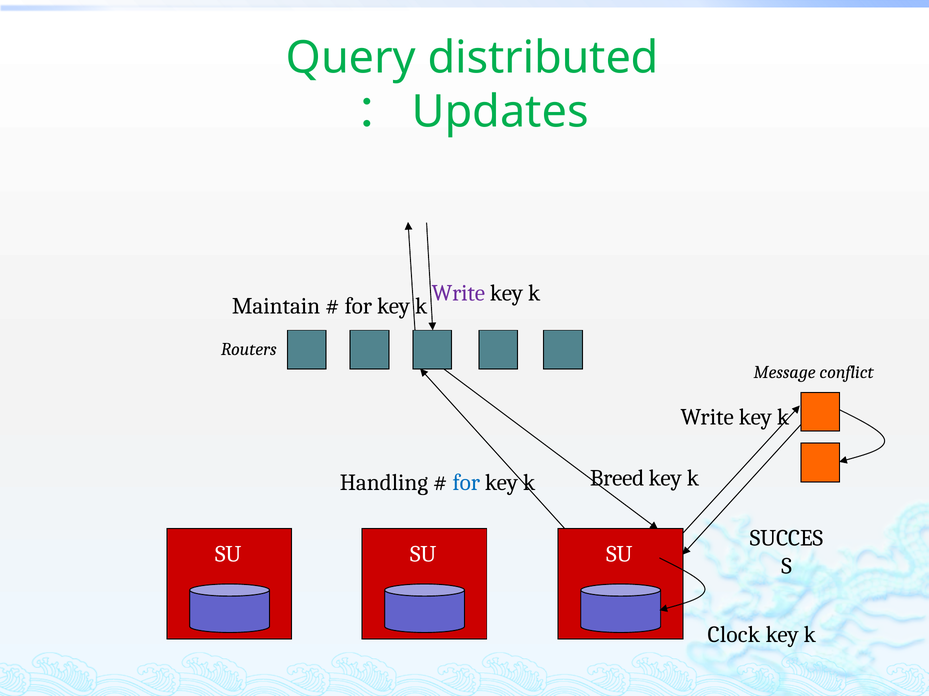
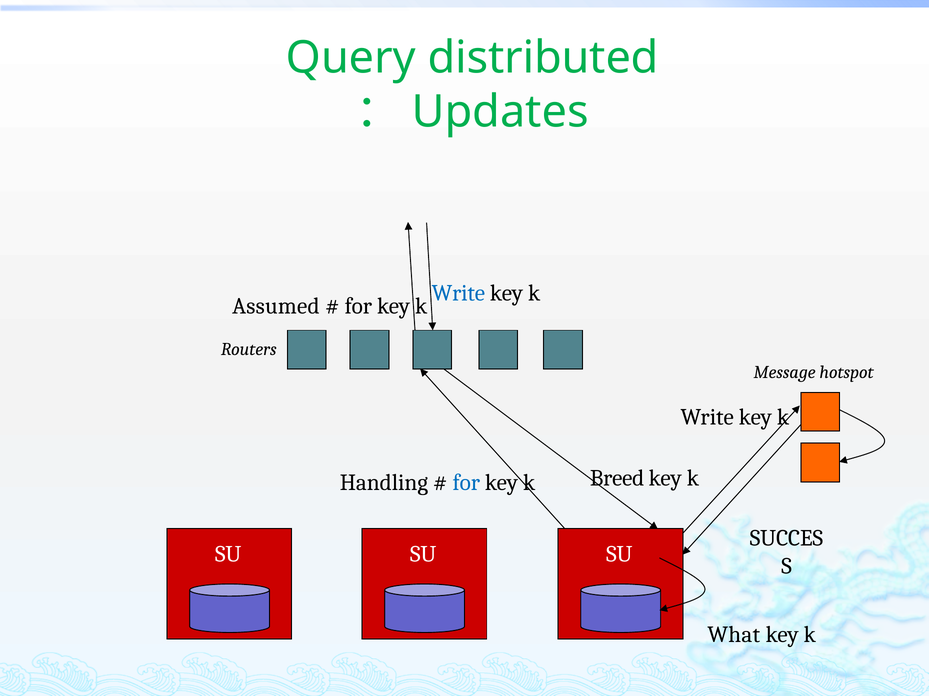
Write colour: purple -> blue (458, 294)
Maintain: Maintain -> Assumed (276, 307)
conflict: conflict -> hotspot (847, 372)
Clock: Clock -> What (734, 635)
